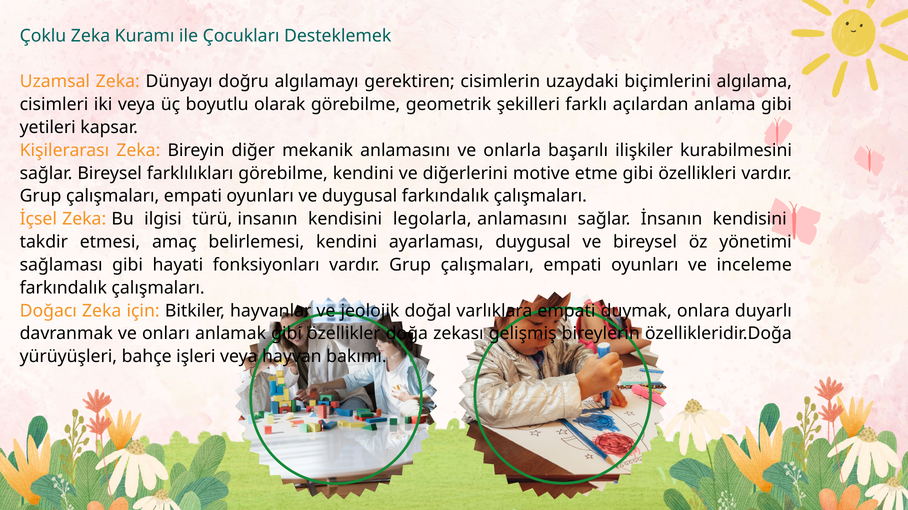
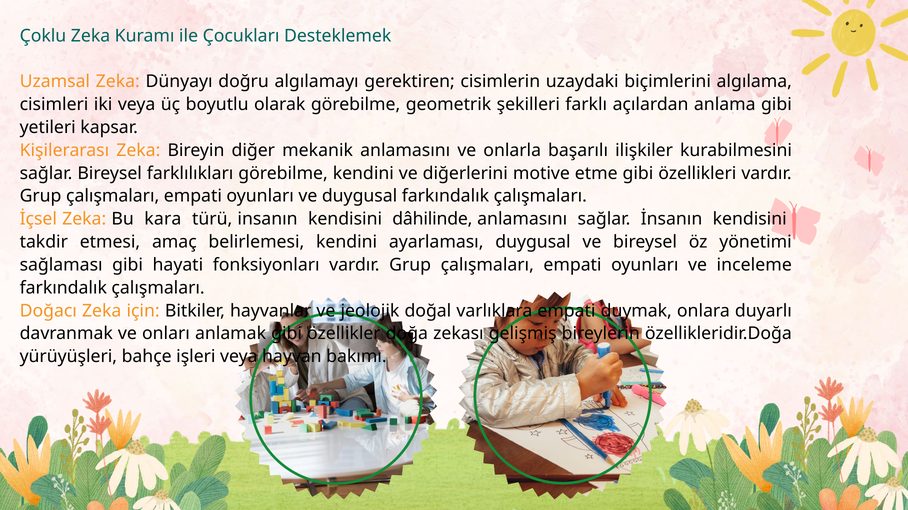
ilgisi: ilgisi -> kara (163, 219)
legolarla: legolarla -> dâhilinde (432, 219)
